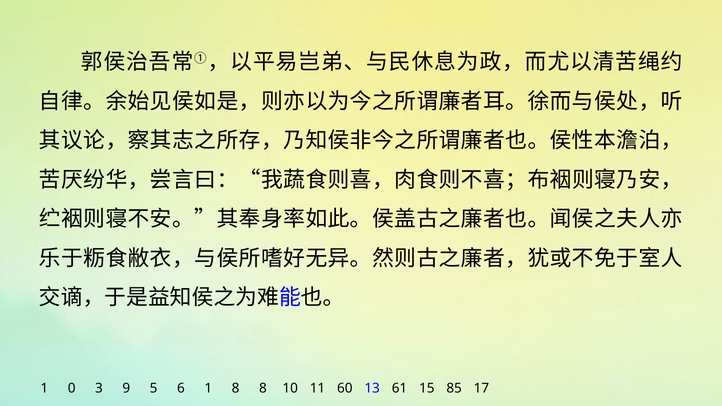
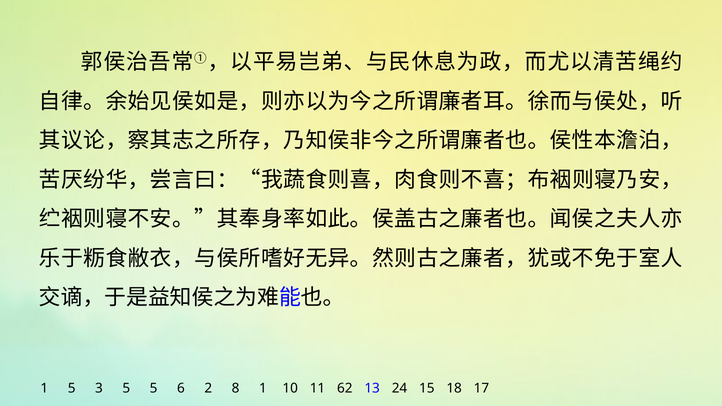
1 0: 0 -> 5 (72, 389)
3 9: 9 -> 5 (126, 389)
6 1: 1 -> 2 (208, 389)
8 8: 8 -> 1 (263, 389)
60: 60 -> 62 (345, 389)
61: 61 -> 24 (399, 389)
85: 85 -> 18 (454, 389)
